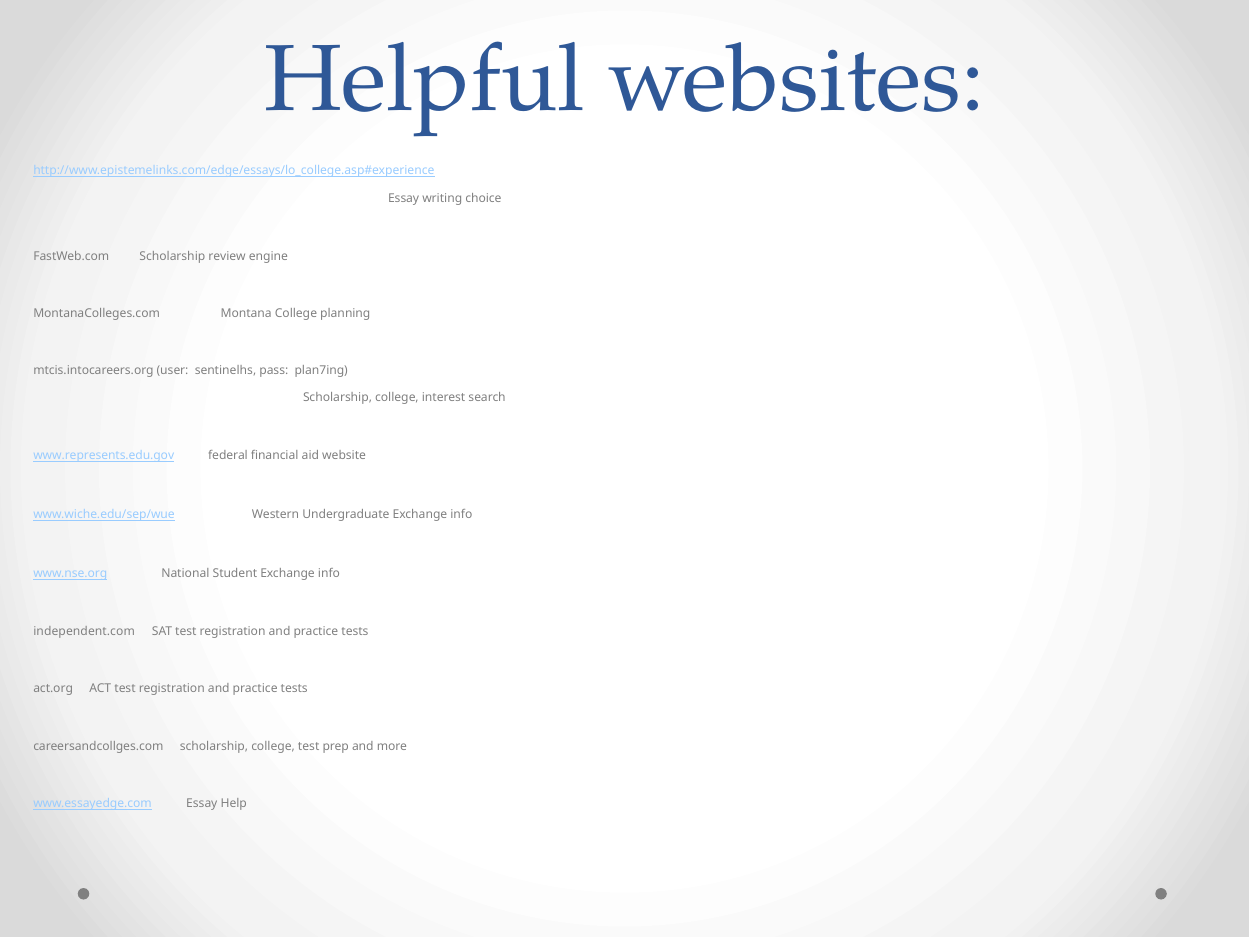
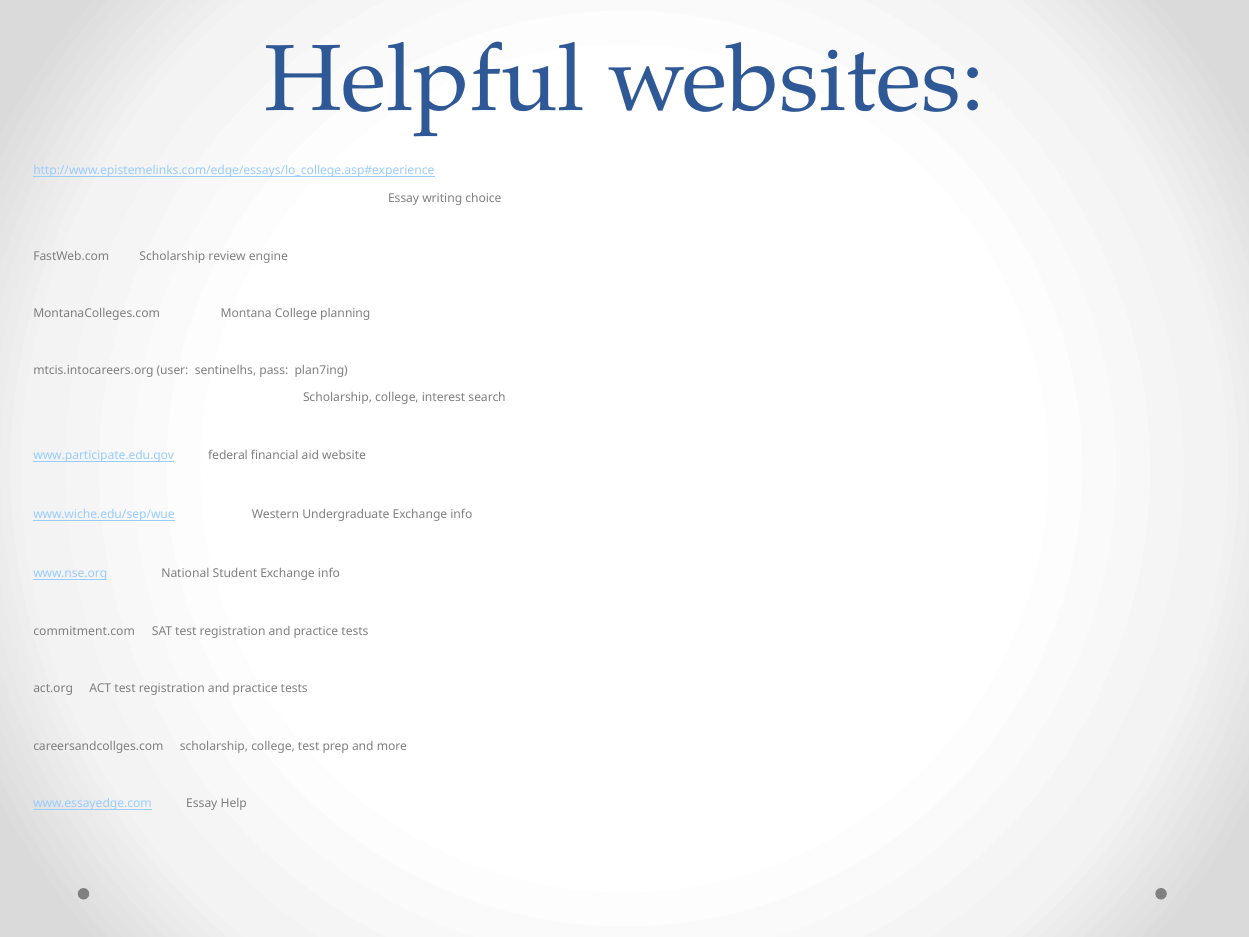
www.represents.edu.gov: www.represents.edu.gov -> www.participate.edu.gov (104, 456)
independent.com: independent.com -> commitment.com (84, 631)
